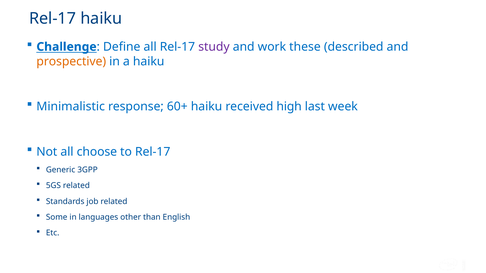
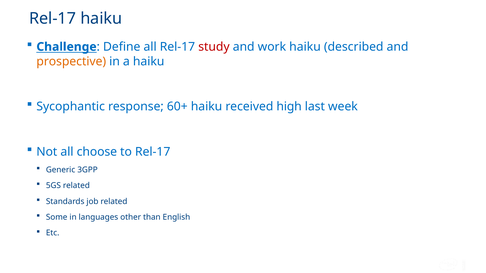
study colour: purple -> red (214, 47)
work these: these -> haiku (305, 47)
Minimalistic: Minimalistic -> Sycophantic (71, 107)
